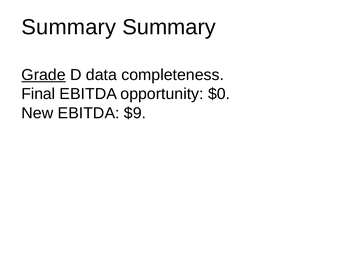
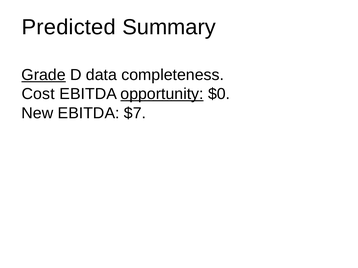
Summary: Summary -> Predicted (69, 27)
Final: Final -> Cost (38, 94)
opportunity underline: none -> present (162, 94)
$9: $9 -> $7 (135, 113)
